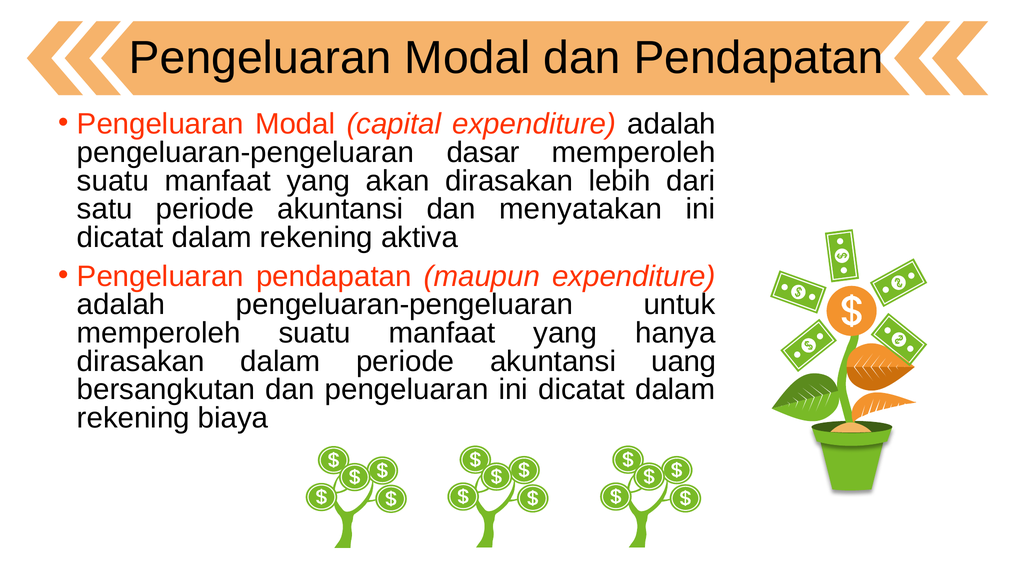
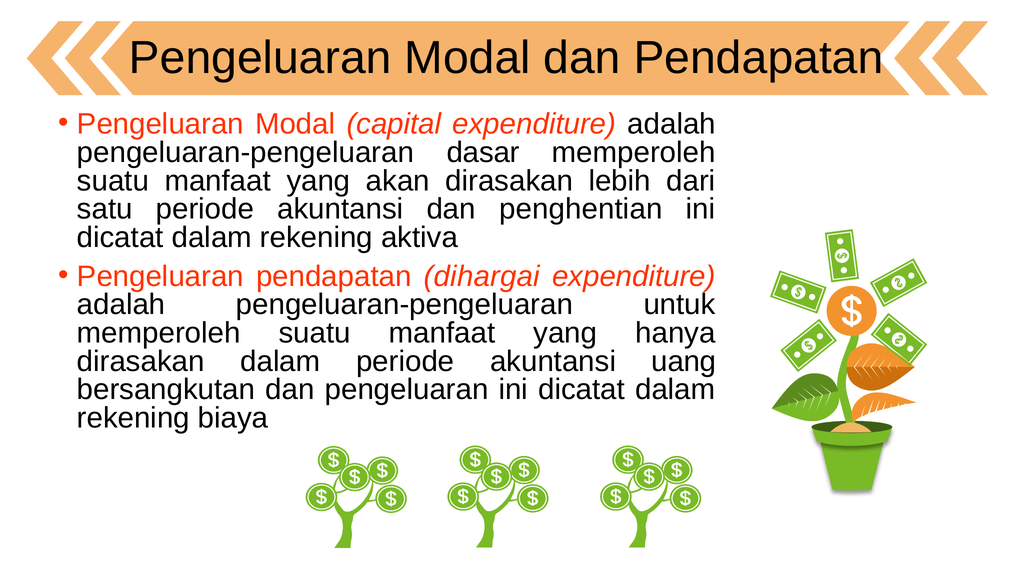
menyatakan: menyatakan -> penghentian (581, 209)
maupun: maupun -> dihargai (482, 276)
